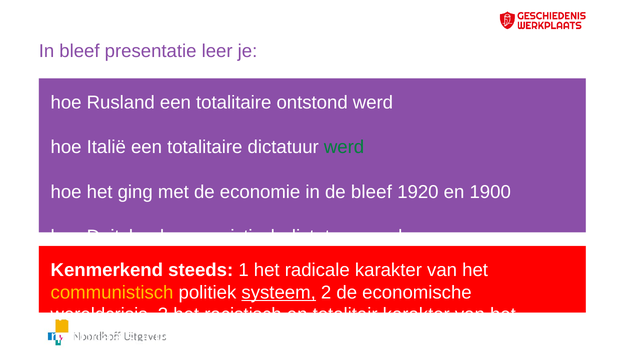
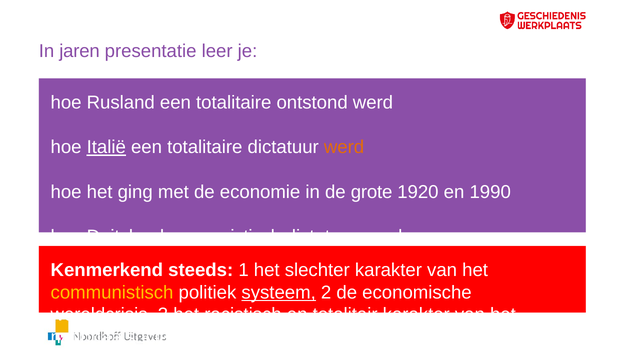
In bleef: bleef -> jaren (80, 51)
Italië underline: none -> present (106, 147)
werd colour: green -> orange (344, 147)
de bleef: bleef -> grote (372, 192)
1900: 1900 -> 1990 (490, 192)
radicale: radicale -> slechter (317, 270)
